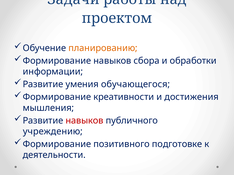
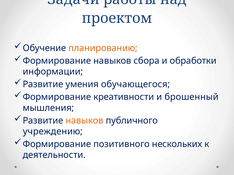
достижения: достижения -> брошенный (192, 97)
навыков colour: red -> orange (84, 121)
подготовке: подготовке -> нескольких (177, 145)
